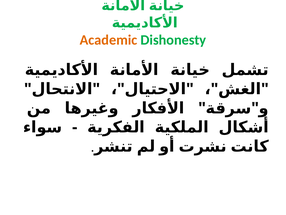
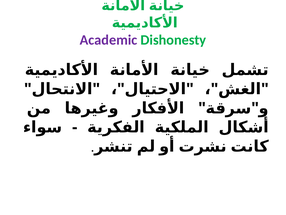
Academic colour: orange -> purple (109, 40)
